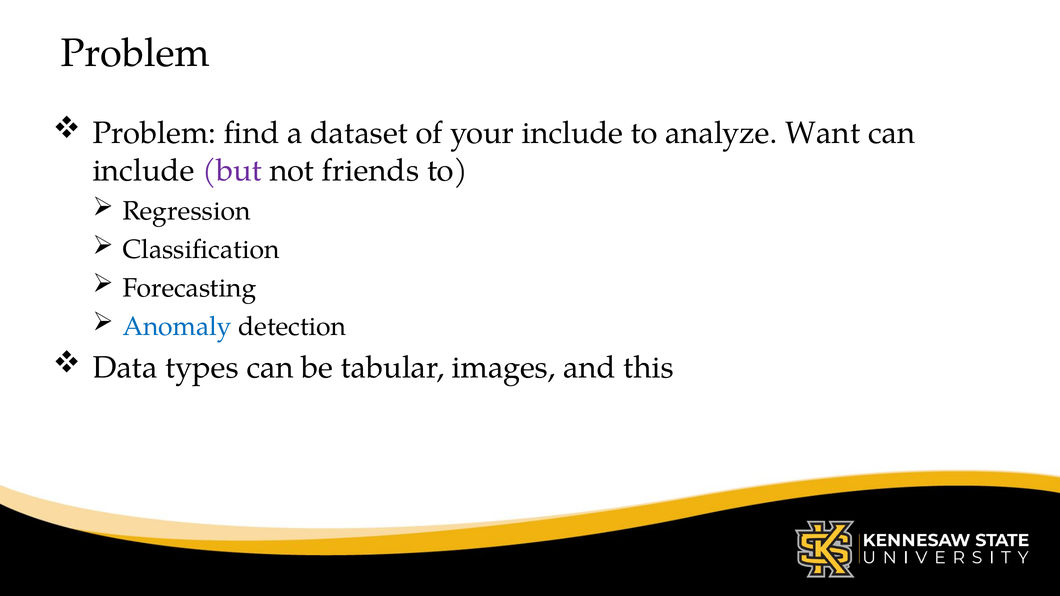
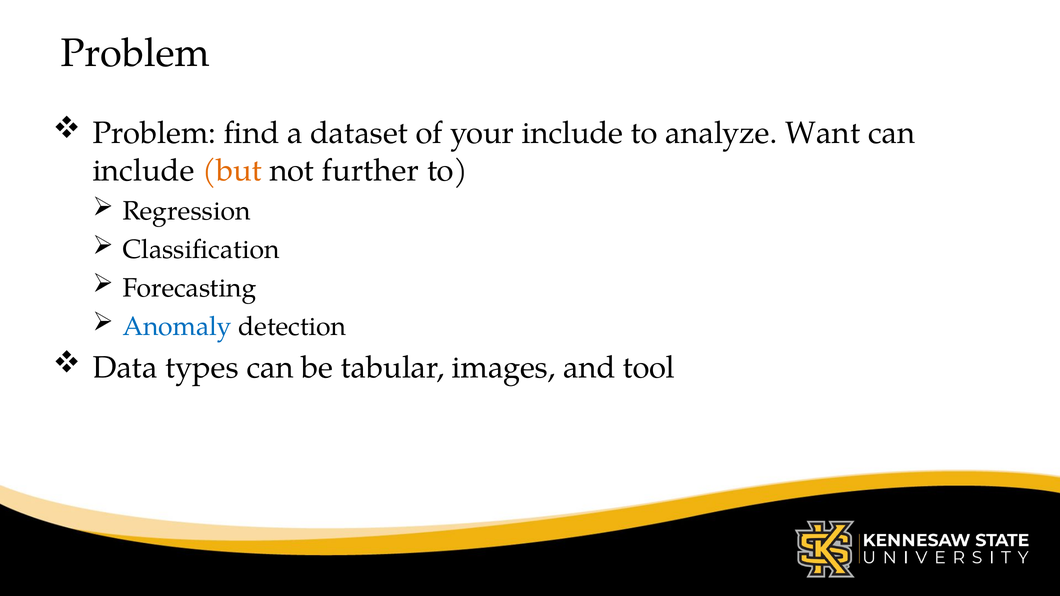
but colour: purple -> orange (232, 170)
friends: friends -> further (370, 170)
this: this -> tool (649, 368)
